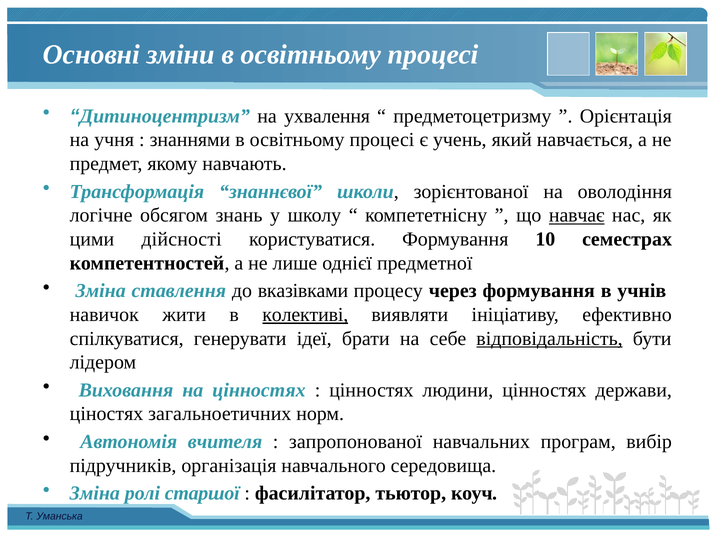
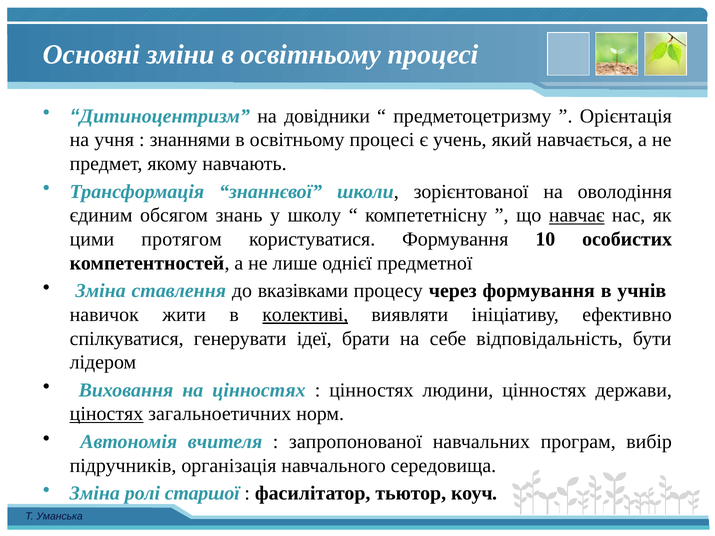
ухвалення: ухвалення -> довідники (327, 116)
логічне: логічне -> єдиним (101, 215)
дійсності: дійсності -> протягом (182, 239)
семестрах: семестрах -> особистих (627, 239)
відповідальність underline: present -> none (550, 339)
ціностях underline: none -> present (106, 414)
